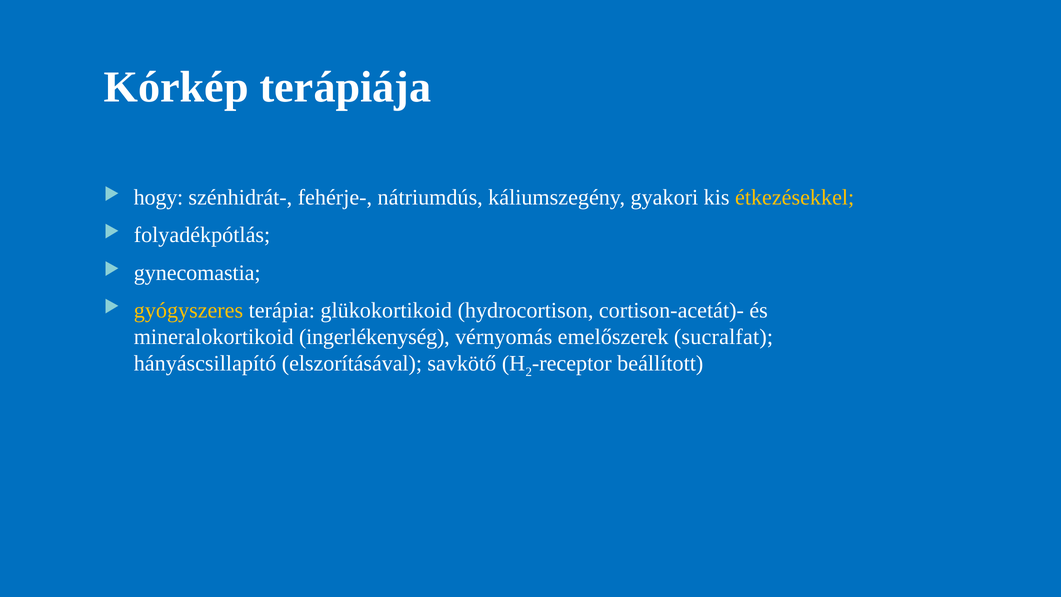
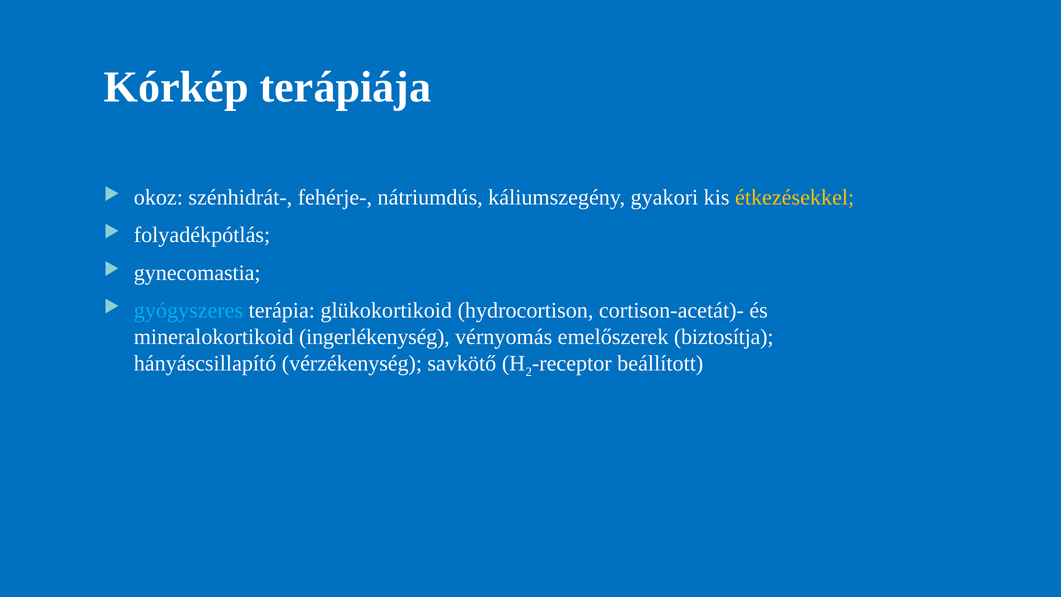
hogy: hogy -> okoz (158, 197)
gyógyszeres colour: yellow -> light blue (188, 310)
sucralfat: sucralfat -> biztosítja (724, 337)
elszorításával: elszorításával -> vérzékenység (352, 363)
